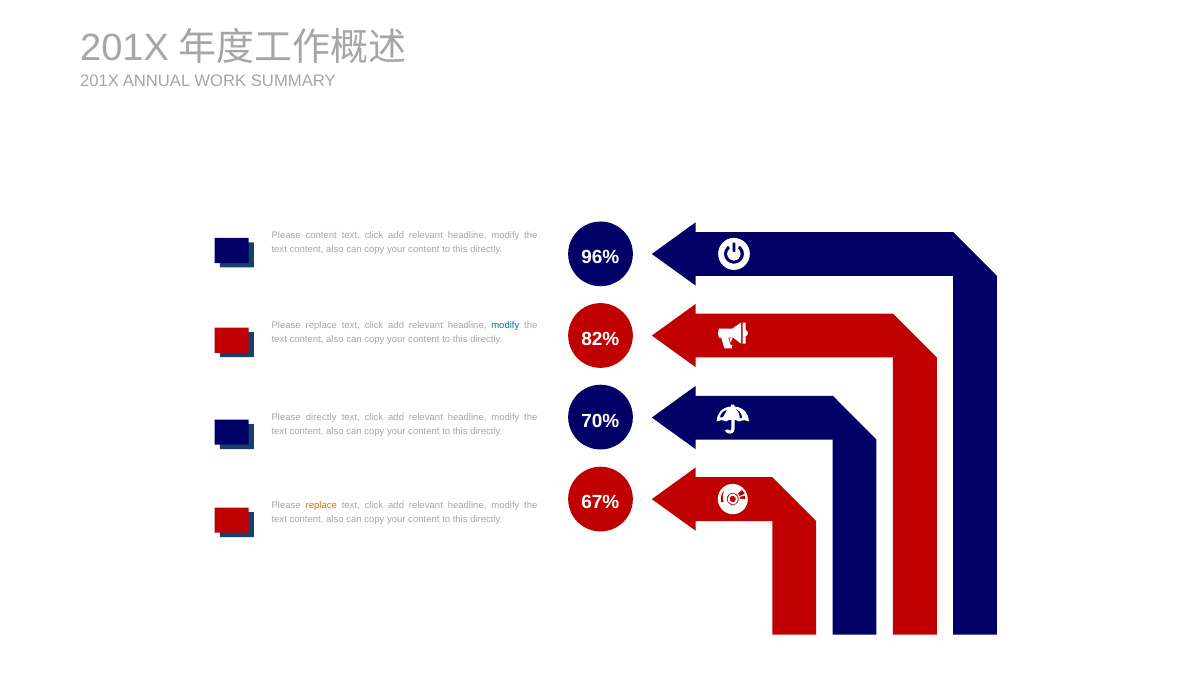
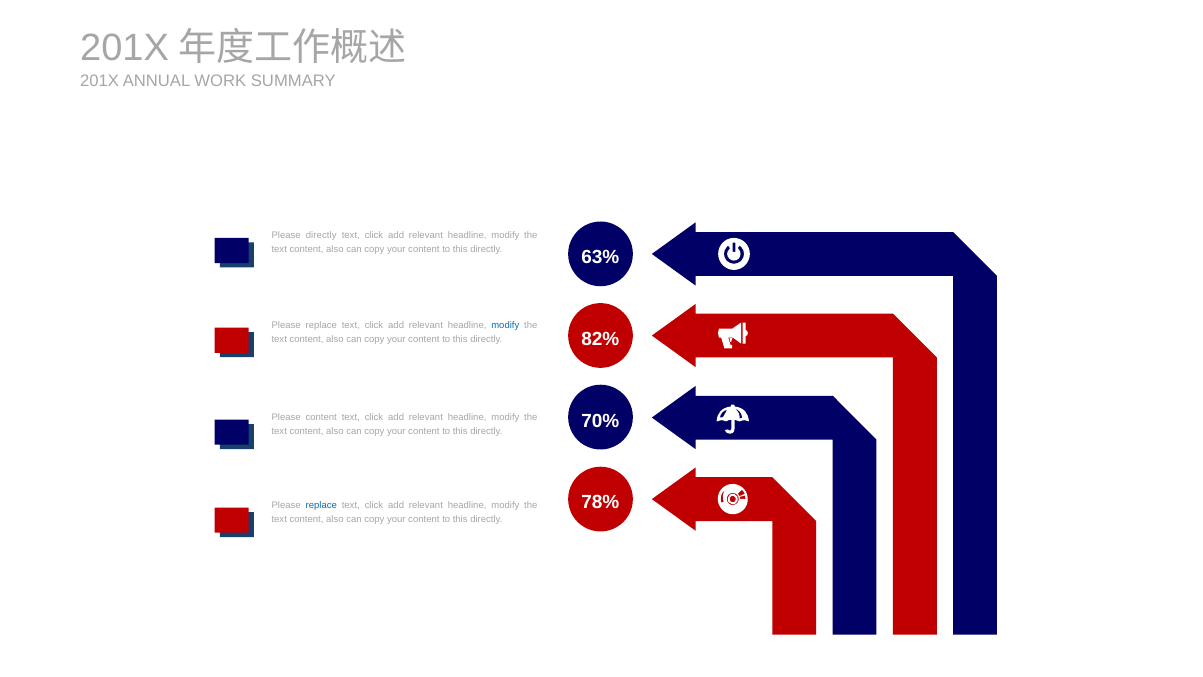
Please content: content -> directly (321, 235)
96%: 96% -> 63% (600, 257)
Please directly: directly -> content (321, 417)
67%: 67% -> 78% (600, 502)
replace colour: orange -> blue (321, 505)
